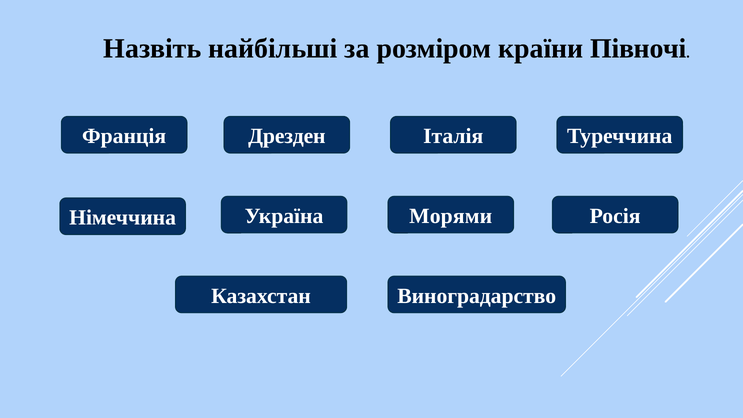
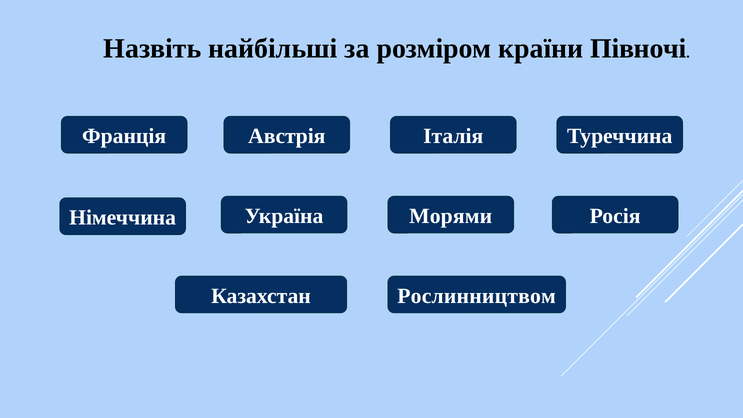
Дрезден: Дрезден -> Австрія (287, 136)
Виноградарство: Виноградарство -> Рослинництвом (477, 296)
